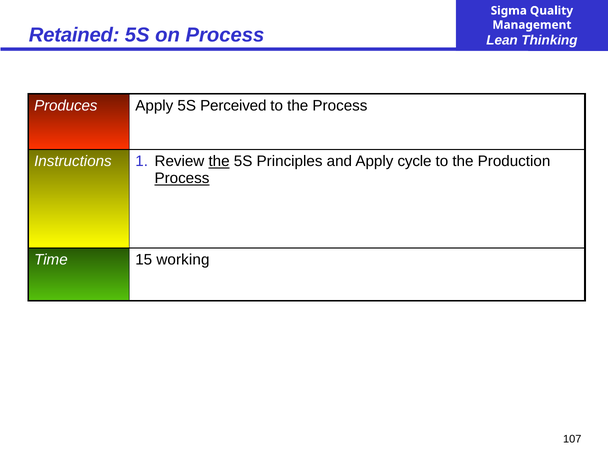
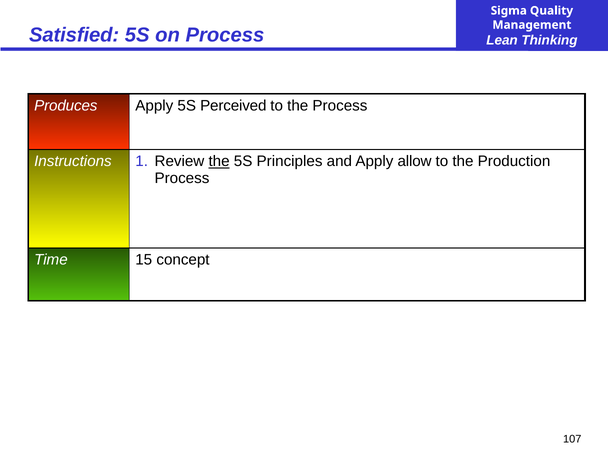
Retained: Retained -> Satisfied (74, 35)
cycle: cycle -> allow (415, 161)
Process underline: present -> none (182, 178)
working: working -> concept (183, 260)
